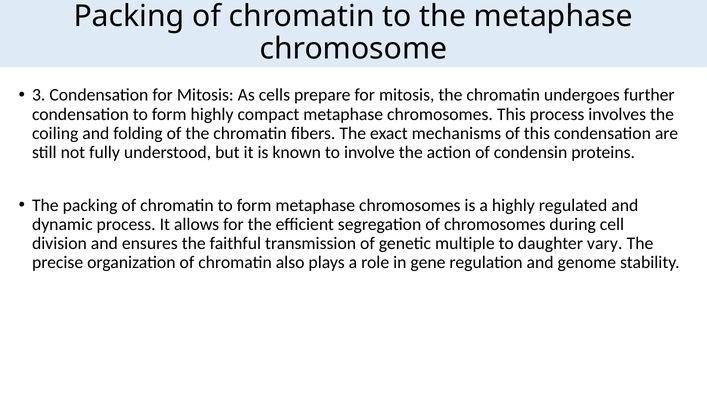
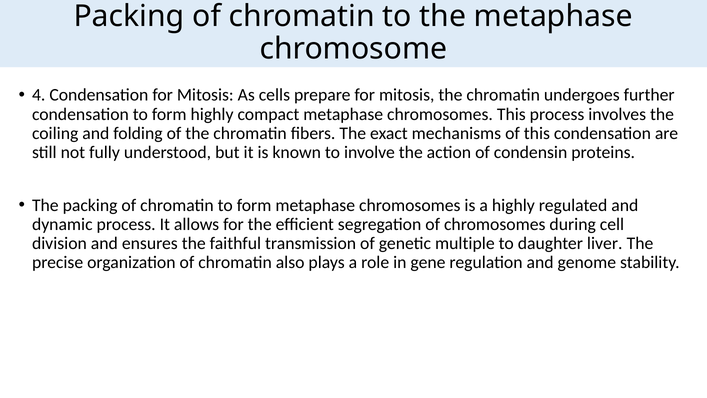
3: 3 -> 4 (39, 95)
vary: vary -> liver (605, 243)
